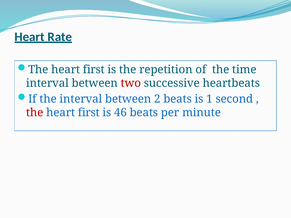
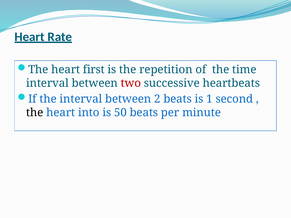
the colour: red -> black (35, 113)
first: first -> into (89, 113)
46: 46 -> 50 (120, 113)
